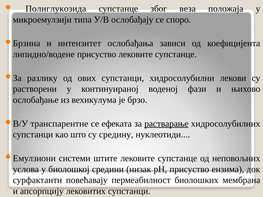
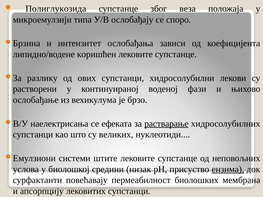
липидно/водене присуство: присуство -> коришћен (97, 54)
транспарентне: транспарентне -> наелектрисања (59, 124)
средину: средину -> великих (116, 135)
ензима underline: none -> present (228, 169)
